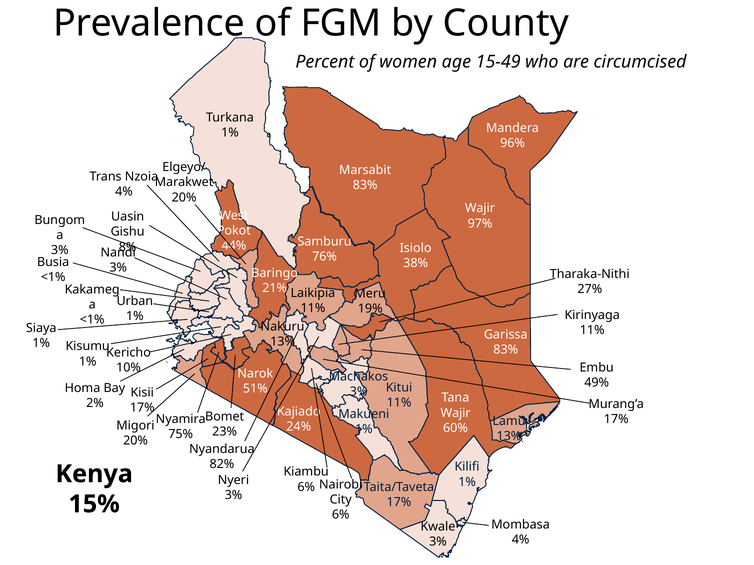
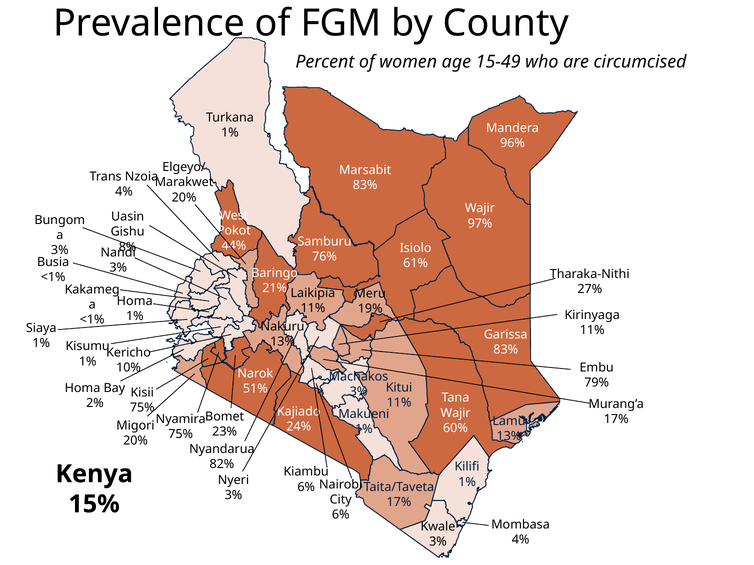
38%: 38% -> 61% (416, 263)
Urban: Urban -> Homa (135, 301)
49%: 49% -> 79% (597, 383)
17%: 17% -> 75% (142, 408)
